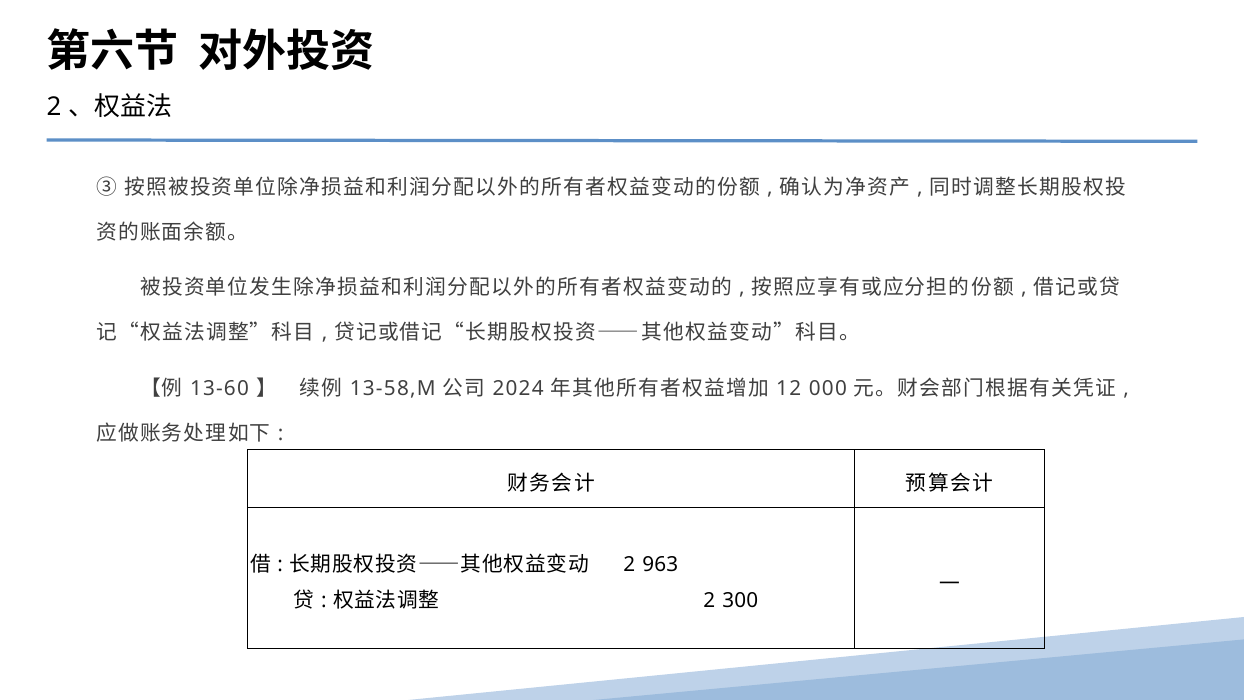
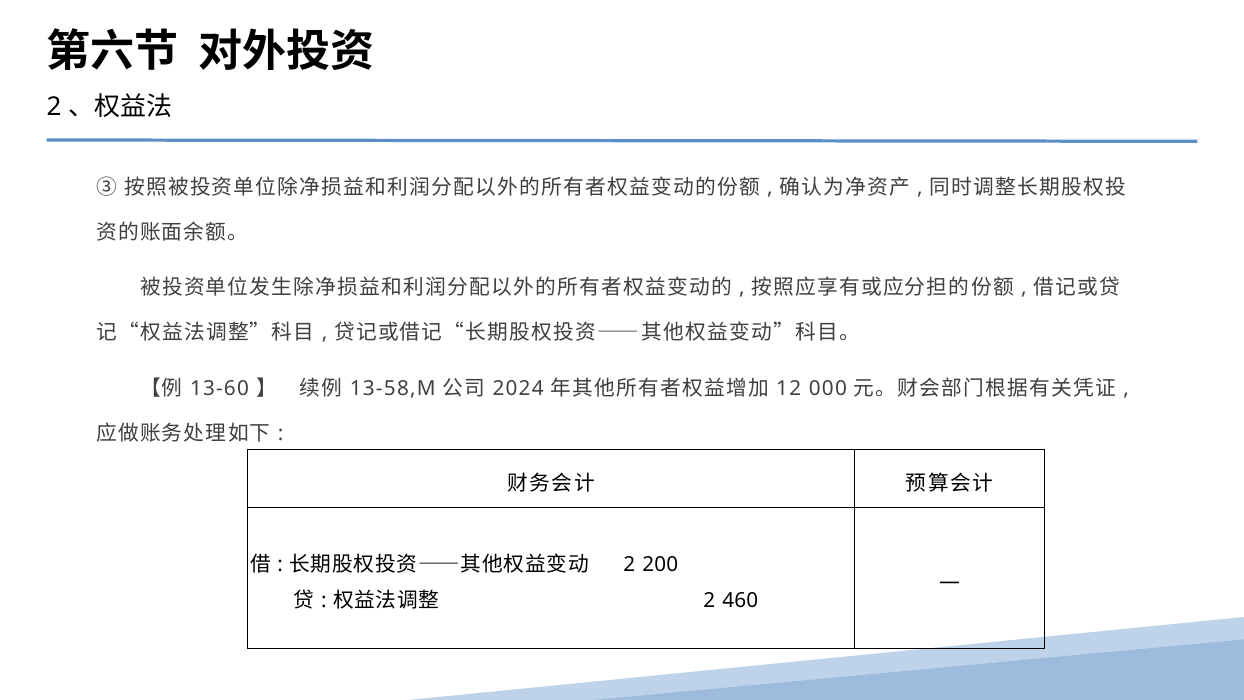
963: 963 -> 200 (660, 565)
300: 300 -> 460 (740, 601)
